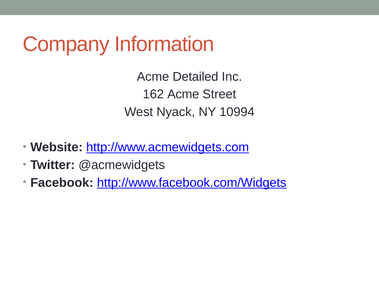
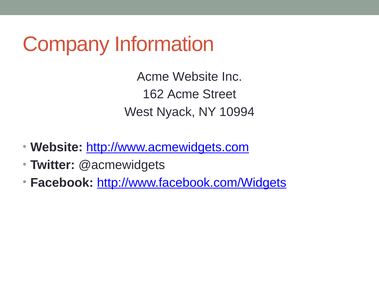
Acme Detailed: Detailed -> Website (195, 77)
